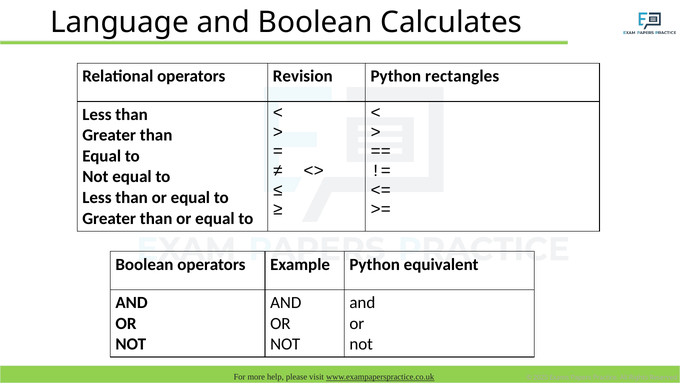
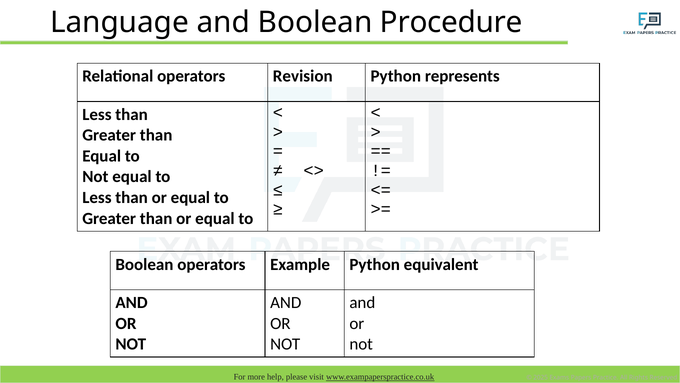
Calculates: Calculates -> Procedure (451, 22)
rectangles: rectangles -> represents (462, 76)
